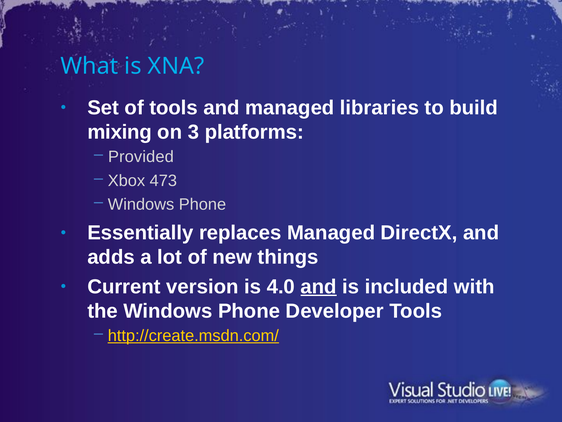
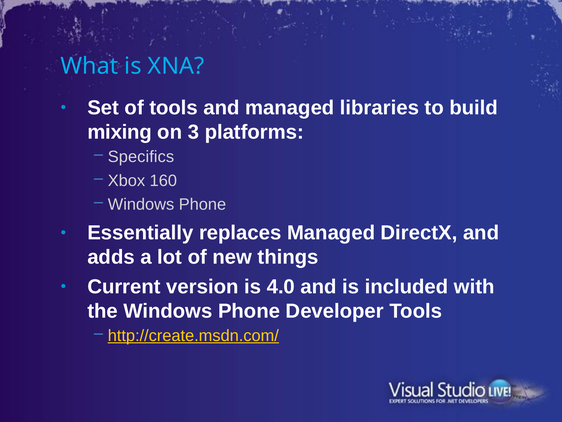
Provided: Provided -> Specifics (141, 157)
473: 473 -> 160 (163, 180)
and underline: present -> none (319, 286)
